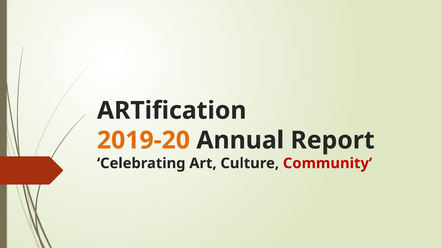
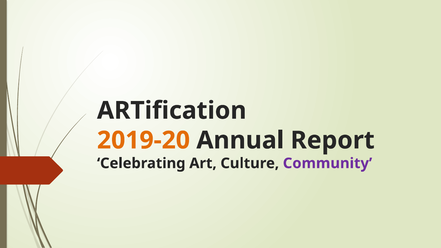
Community colour: red -> purple (328, 163)
